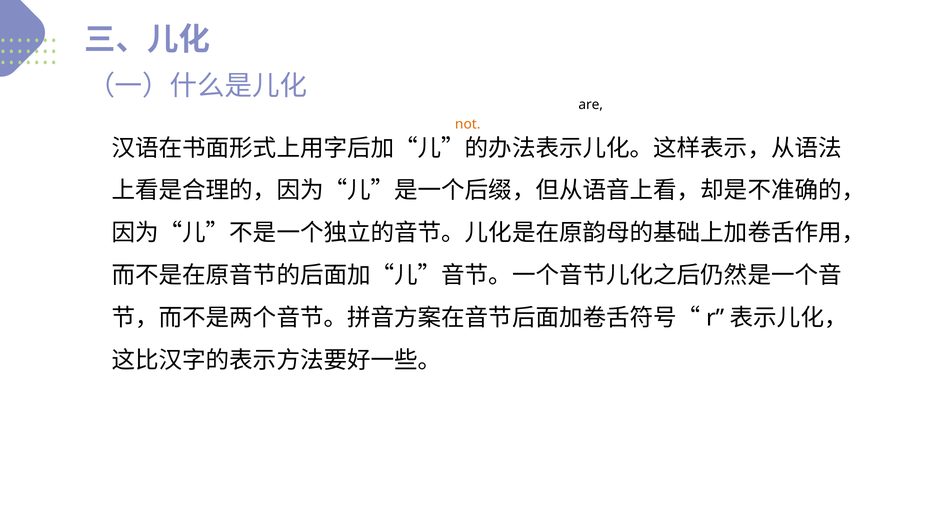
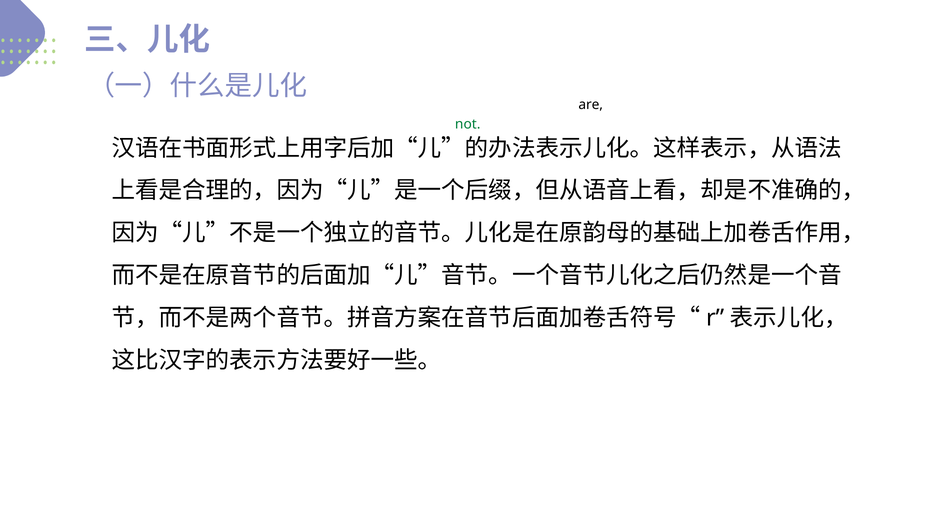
not colour: orange -> green (468, 124)
